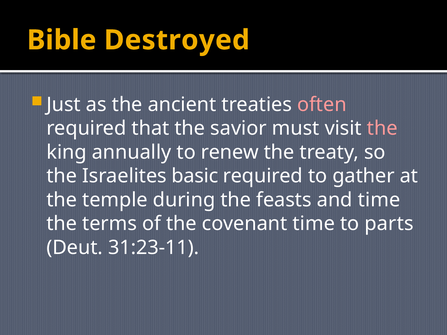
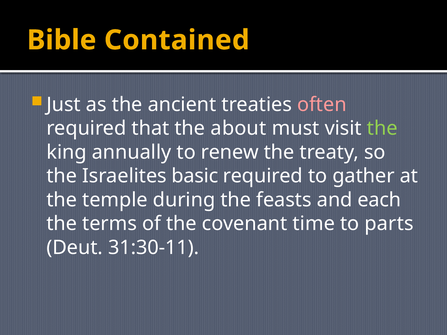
Destroyed: Destroyed -> Contained (177, 40)
savior: savior -> about (238, 128)
the colour: pink -> light green (382, 128)
and time: time -> each (379, 200)
31:23-11: 31:23-11 -> 31:30-11 (154, 248)
